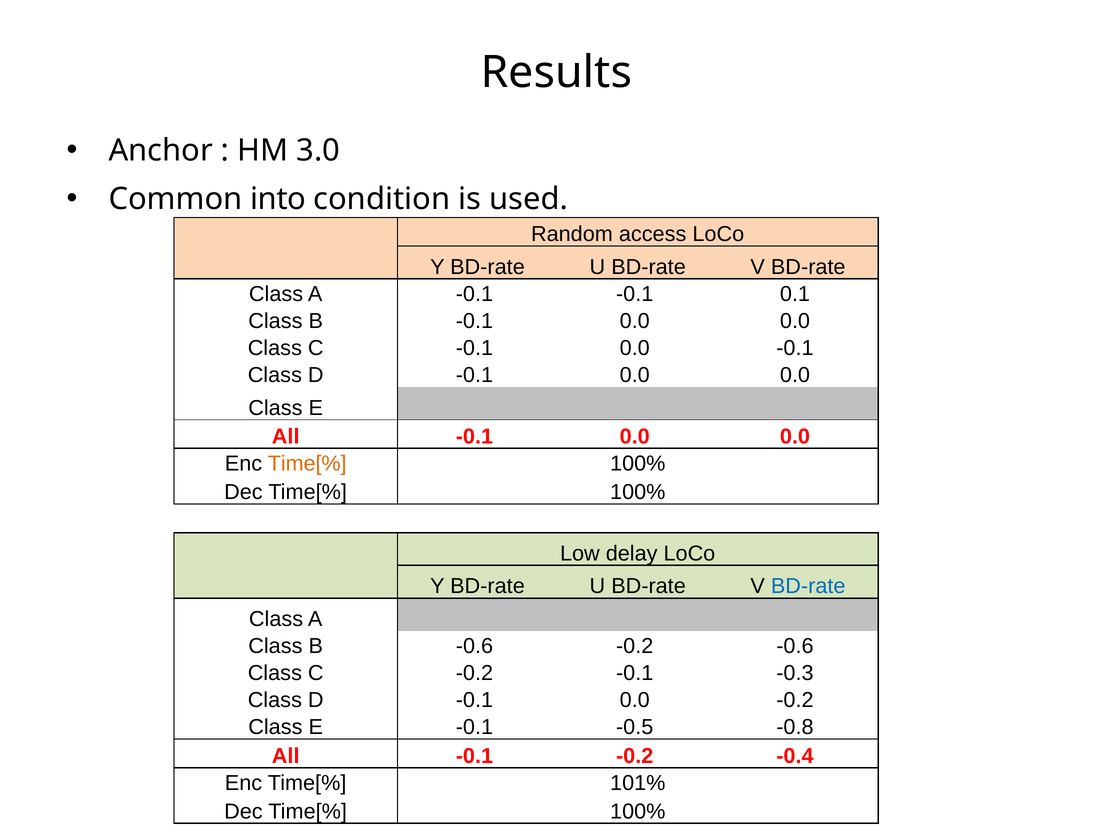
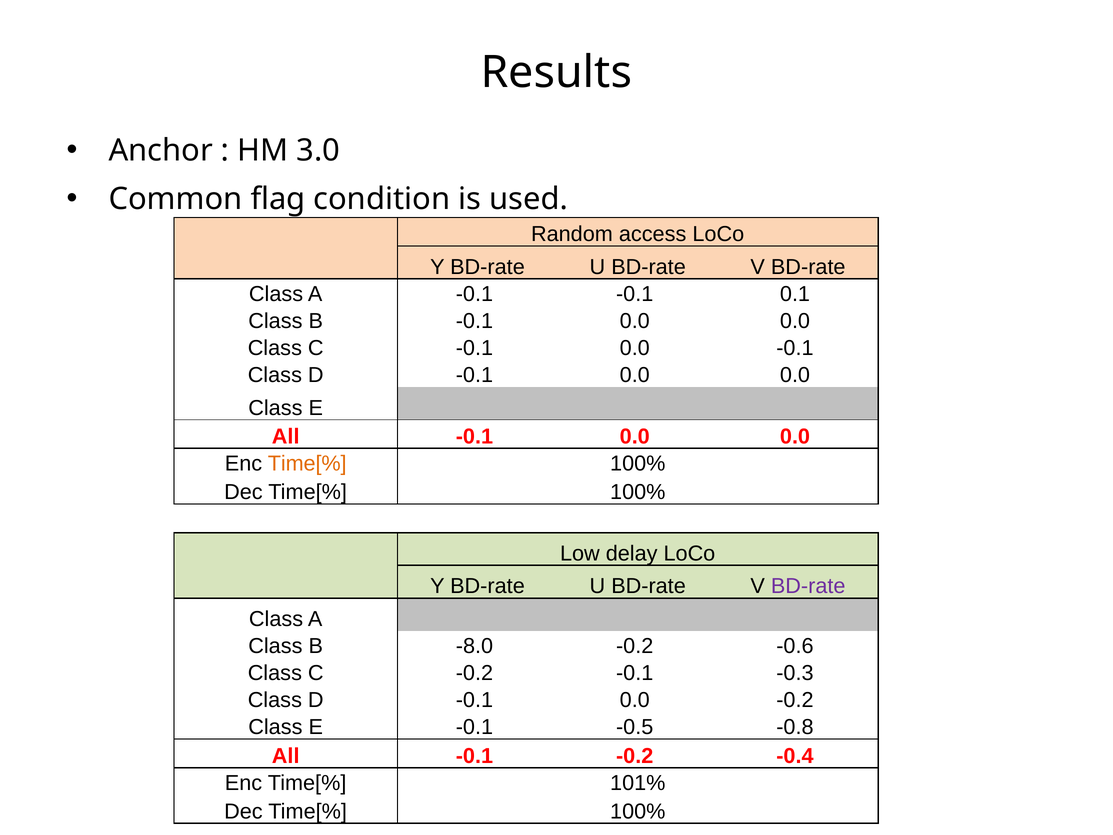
into: into -> flag (278, 199)
BD-rate colour: blue -> purple (808, 586)
B -0.6: -0.6 -> -8.0 (474, 646)
